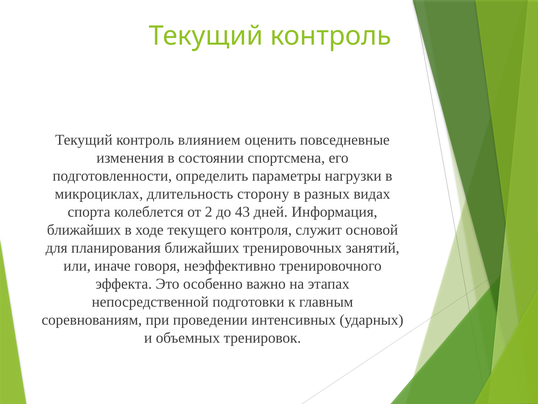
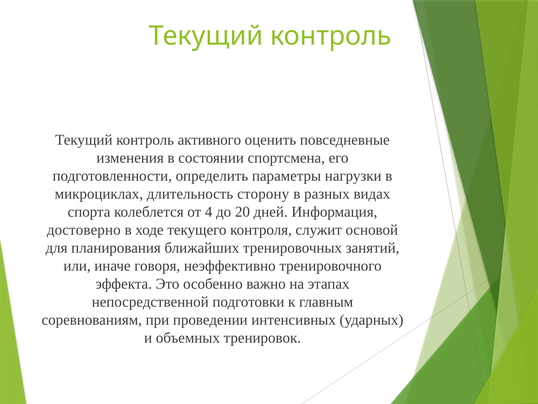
влиянием: влиянием -> активного (209, 140)
2: 2 -> 4 (209, 212)
43: 43 -> 20 (242, 212)
ближайших: ближайших -> достоверно (84, 230)
